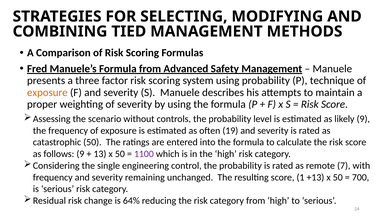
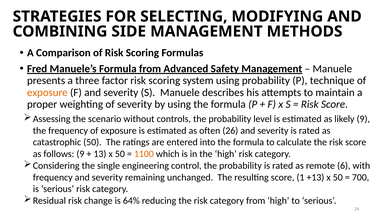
TIED: TIED -> SIDE (129, 31)
19: 19 -> 26 (230, 130)
1100 colour: purple -> orange (144, 154)
7: 7 -> 6 (344, 165)
